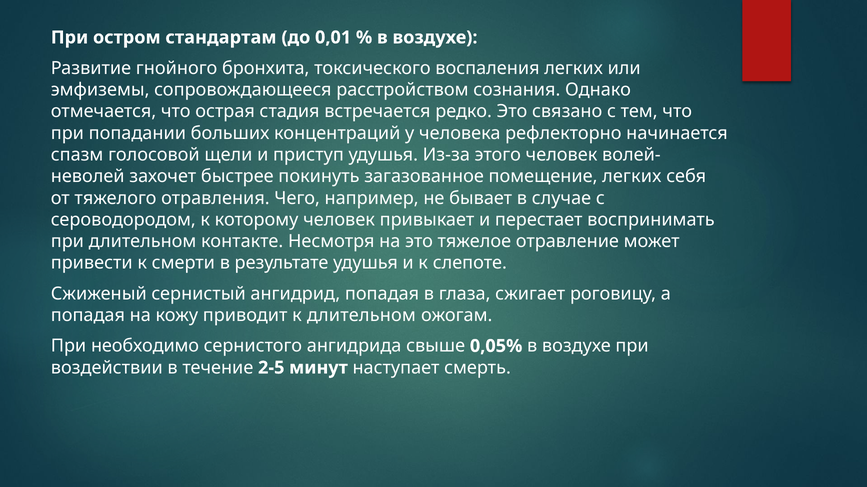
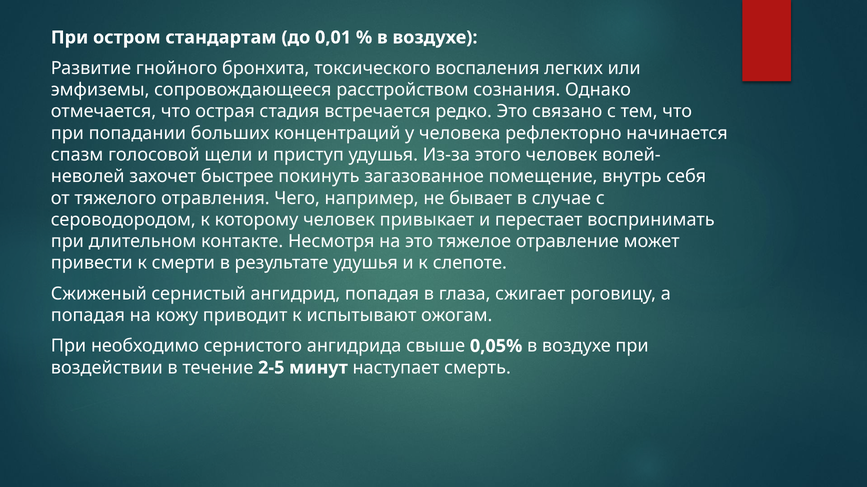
помещение легких: легких -> внутрь (632, 177)
к длительном: длительном -> испытывают (361, 316)
